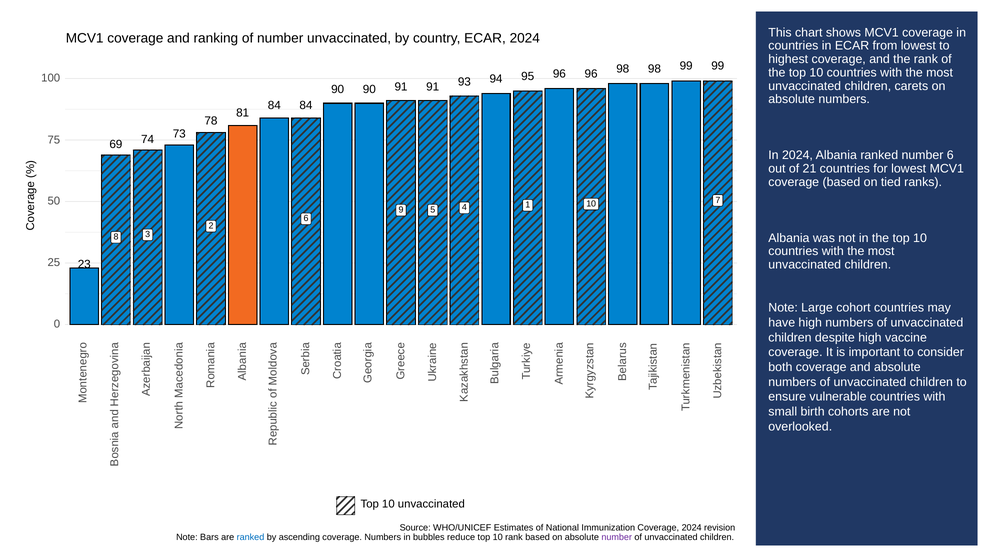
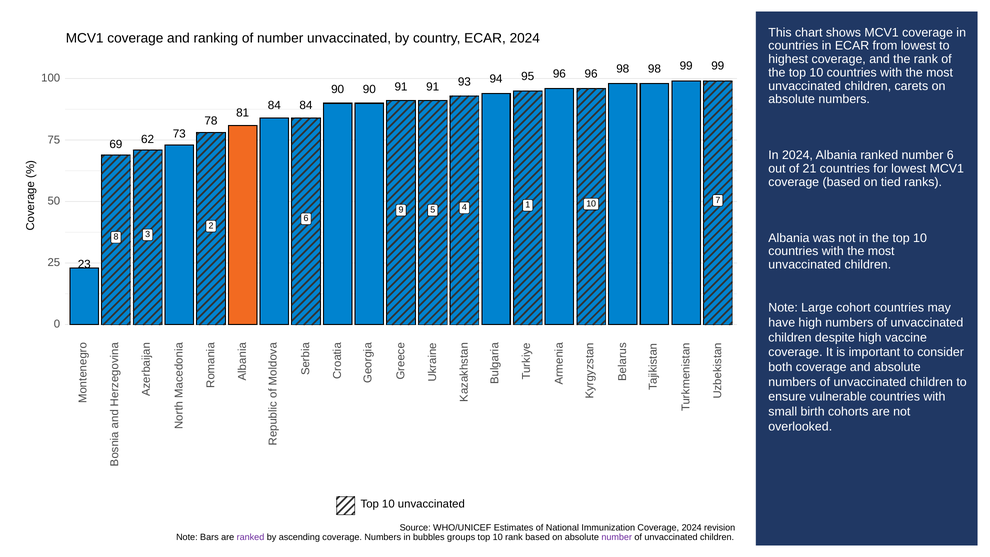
74: 74 -> 62 (148, 139)
ranked colour: blue -> purple (250, 537)
reduce: reduce -> groups (461, 537)
